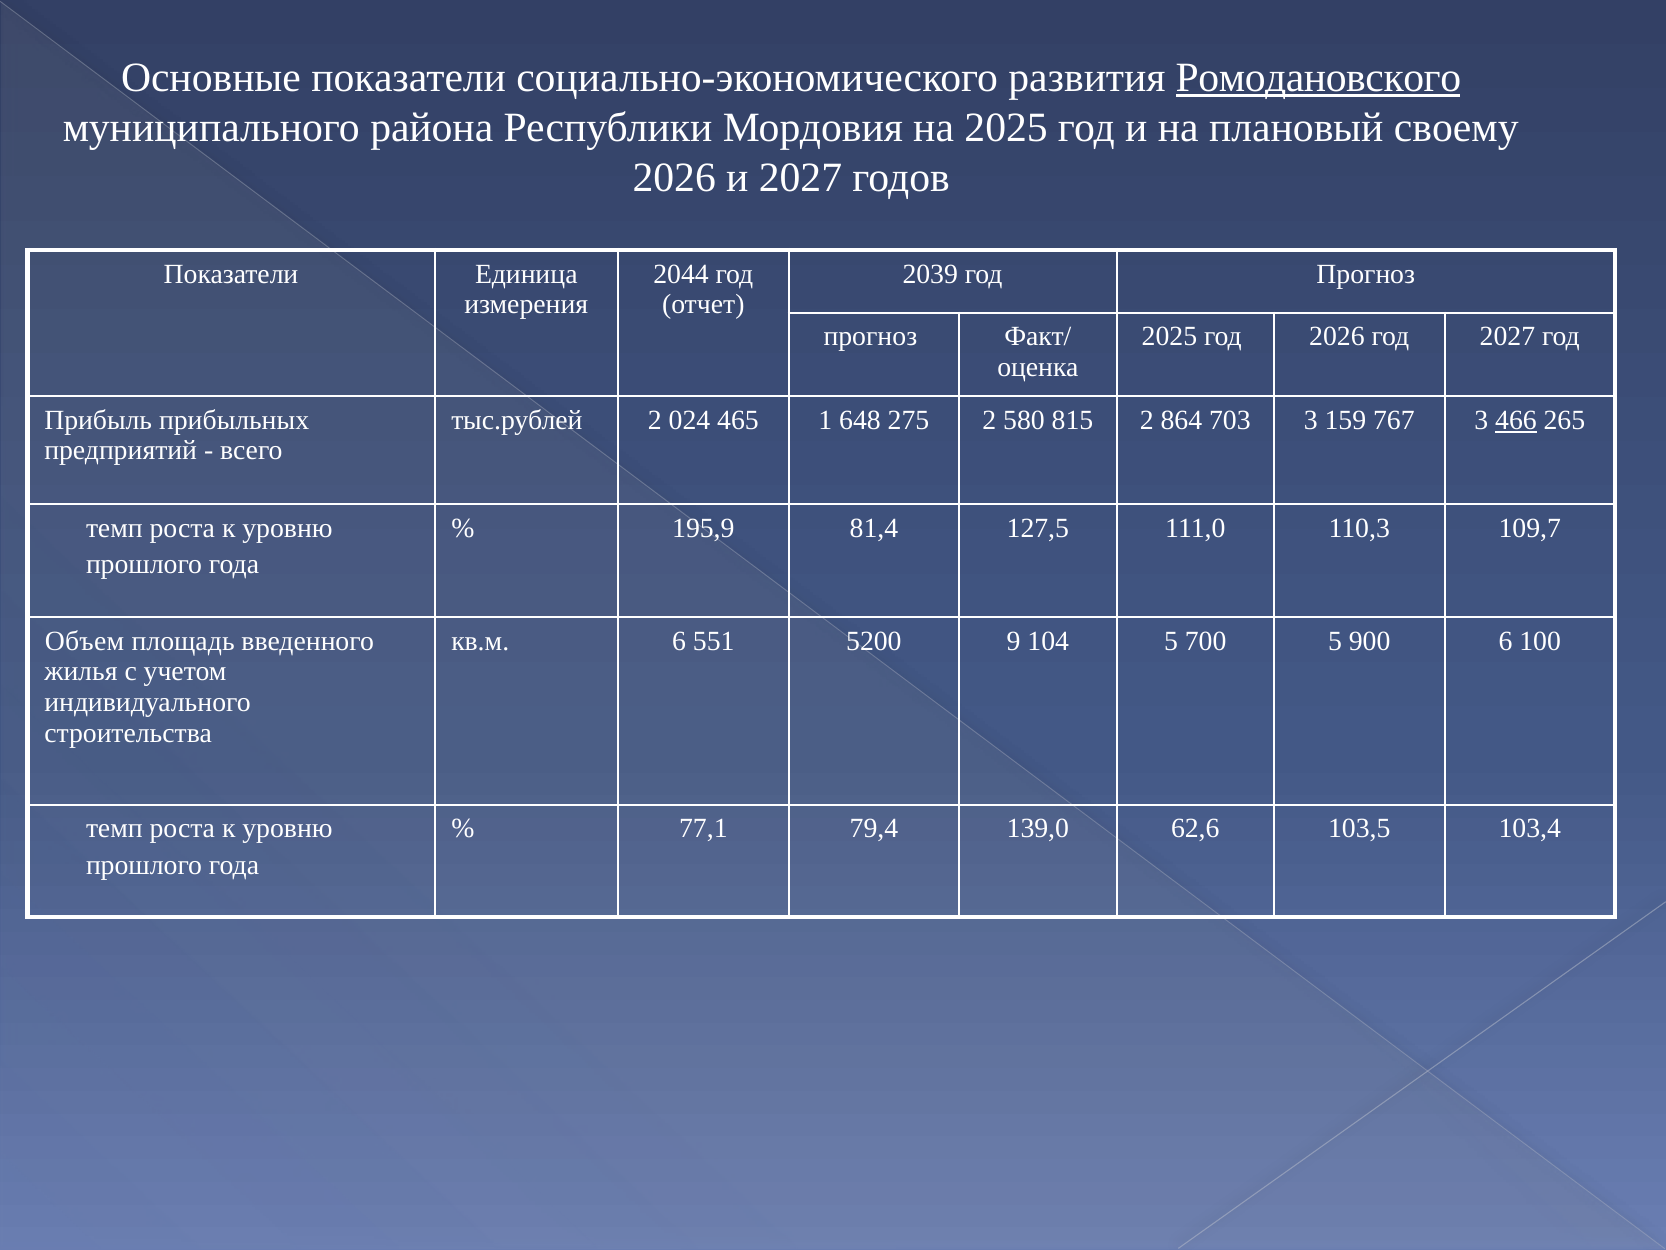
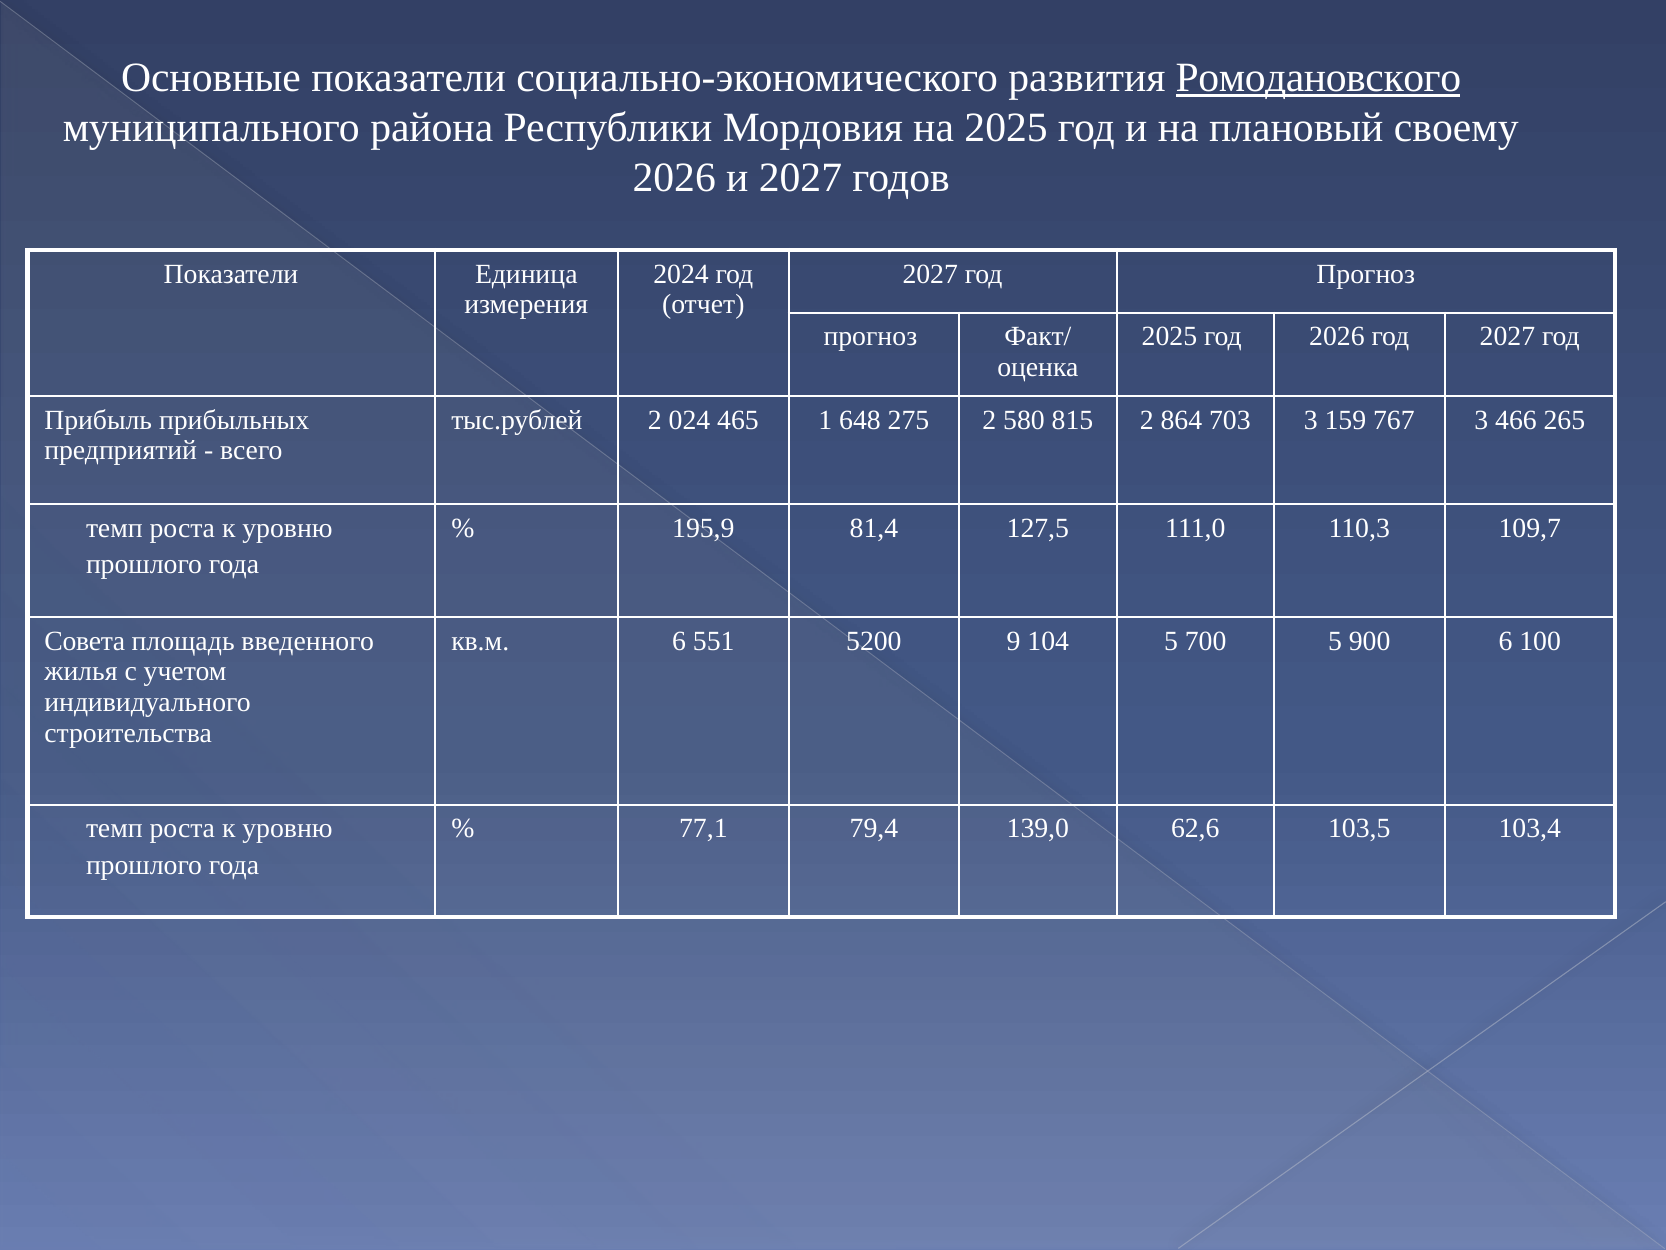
2044: 2044 -> 2024 (681, 274)
2039: 2039 -> 2027 (930, 274)
466 underline: present -> none (1516, 420)
Объем: Объем -> Совета (85, 641)
